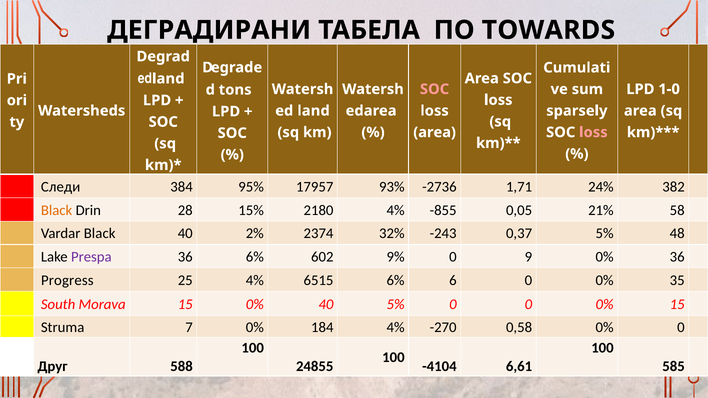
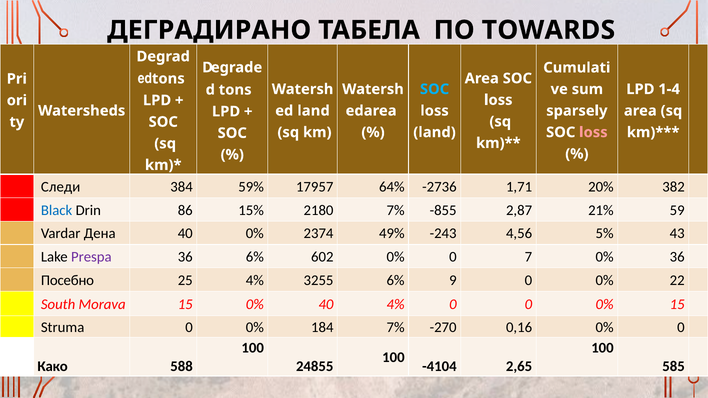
ДЕГРАДИРАНИ: ДЕГРАДИРАНИ -> ДЕГРАДИРАНО (209, 30)
land: land -> tons (168, 79)
SOC colour: pink -> light blue (435, 89)
1-0: 1-0 -> 1-4 (669, 89)
area: area -> land (435, 132)
95%: 95% -> 59% (251, 187)
93%: 93% -> 64% (392, 187)
24%: 24% -> 20% (601, 187)
Black colour: orange -> blue (57, 210)
28: 28 -> 86 (185, 210)
2180 4%: 4% -> 7% (396, 210)
0,05: 0,05 -> 2,87 (519, 210)
58: 58 -> 59 (677, 210)
Vardar Black: Black -> Дена (100, 234)
40 2%: 2% -> 0% (255, 234)
32%: 32% -> 49% (392, 234)
0,37: 0,37 -> 4,56 (519, 234)
48: 48 -> 43 (677, 234)
602 9%: 9% -> 0% (396, 257)
9: 9 -> 7 (528, 257)
Progress: Progress -> Посебно (67, 281)
6515: 6515 -> 3255 (319, 281)
6: 6 -> 9 (453, 281)
35: 35 -> 22 (677, 281)
40 5%: 5% -> 4% (396, 304)
Struma 7: 7 -> 0 (189, 327)
184 4%: 4% -> 7% (396, 327)
0,58: 0,58 -> 0,16 (519, 327)
Друг: Друг -> Како (53, 367)
6,61: 6,61 -> 2,65 (519, 367)
